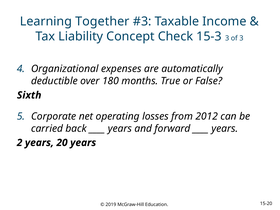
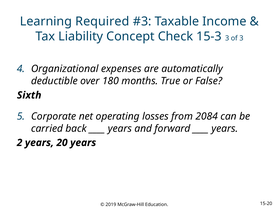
Together: Together -> Required (102, 21)
2012: 2012 -> 2084 (207, 116)
